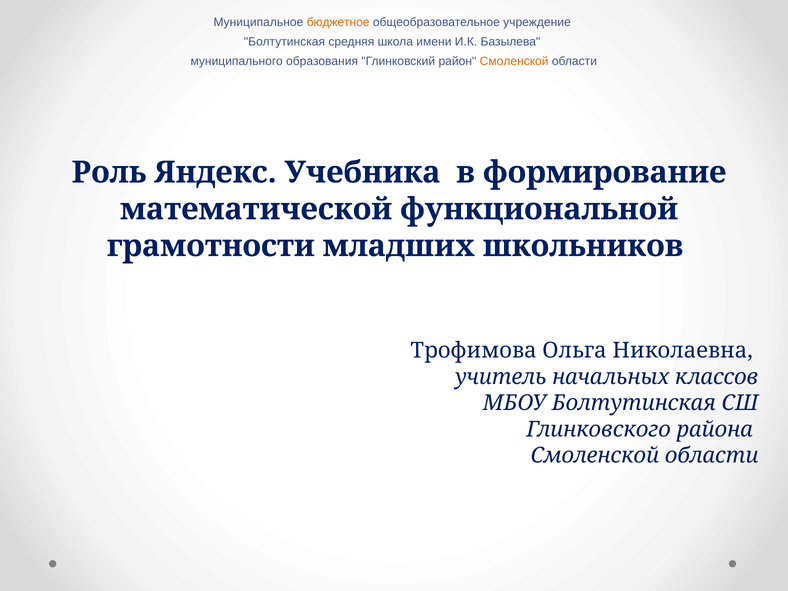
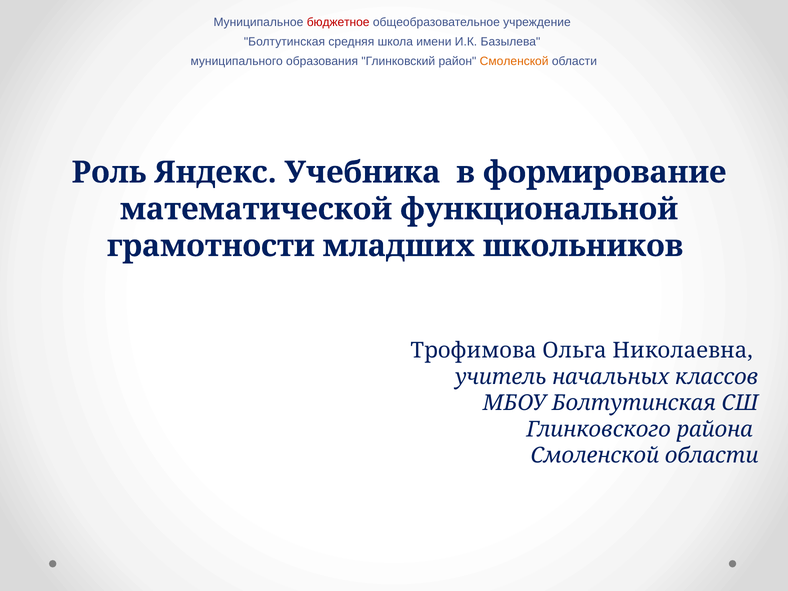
бюджетное colour: orange -> red (338, 22)
